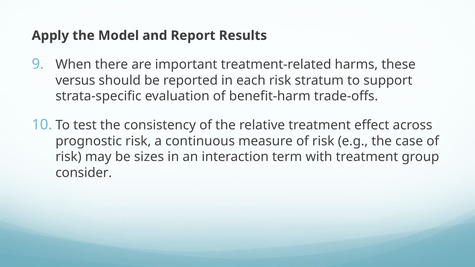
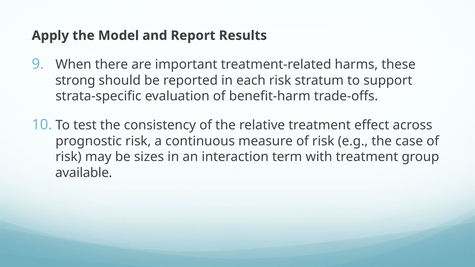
versus: versus -> strong (75, 80)
consider: consider -> available (84, 173)
